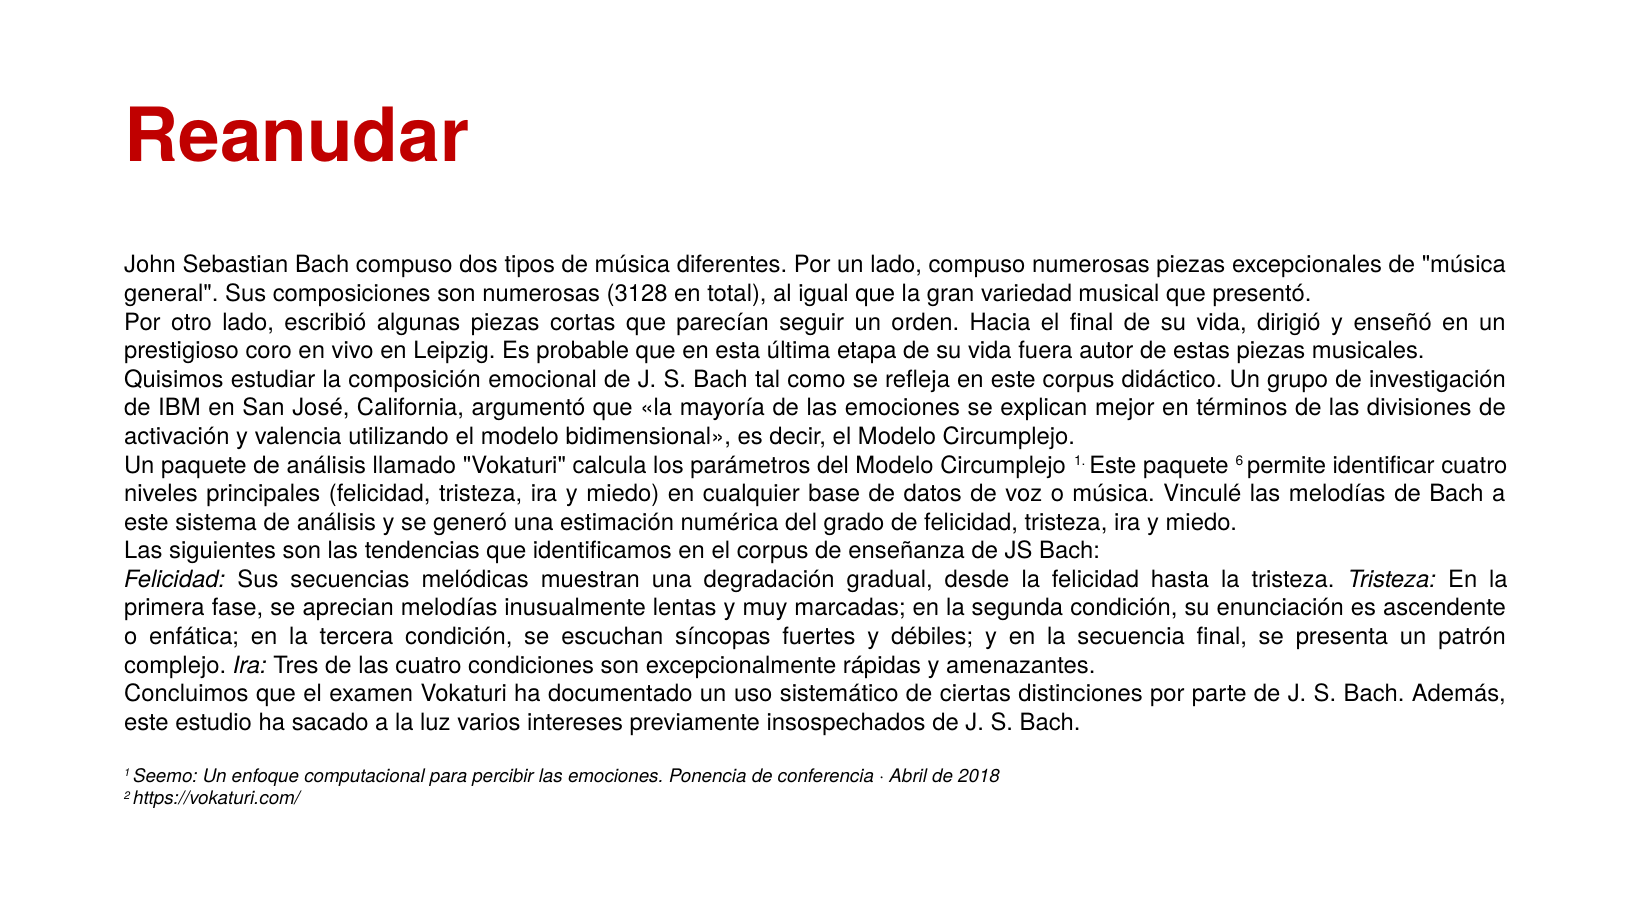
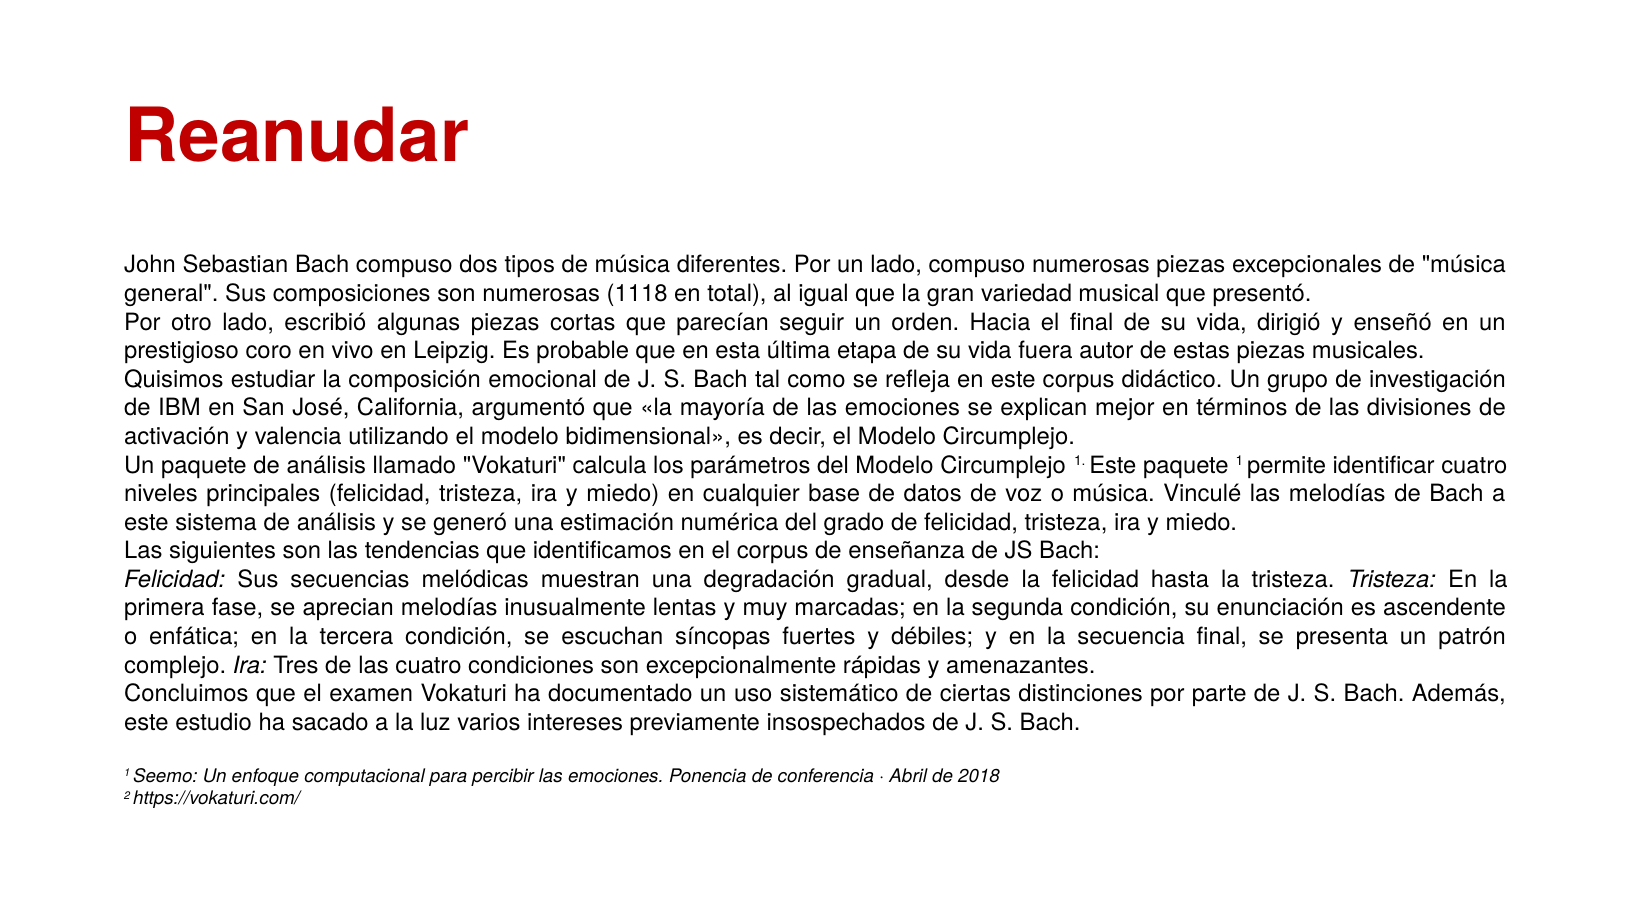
3128: 3128 -> 1118 (637, 294)
paquete 6: 6 -> 1 (1239, 461)
